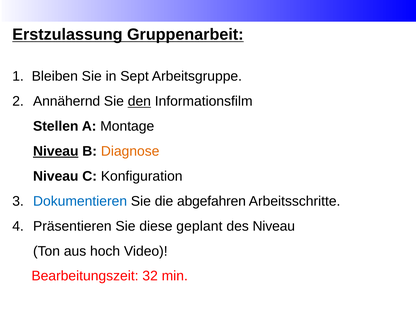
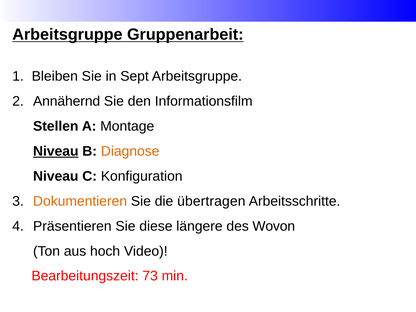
Erstzulassung: Erstzulassung -> Arbeitsgruppe (67, 35)
den underline: present -> none (139, 101)
Dokumentieren colour: blue -> orange (80, 201)
abgefahren: abgefahren -> übertragen (211, 201)
geplant: geplant -> längere (199, 226)
des Niveau: Niveau -> Wovon (274, 226)
32: 32 -> 73 (150, 276)
